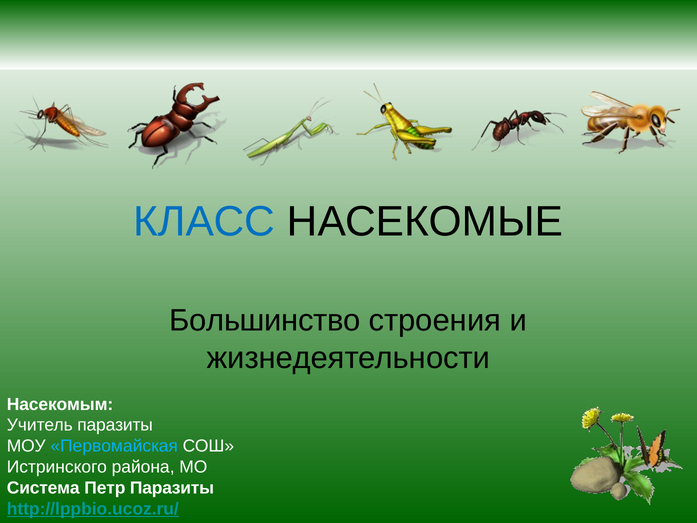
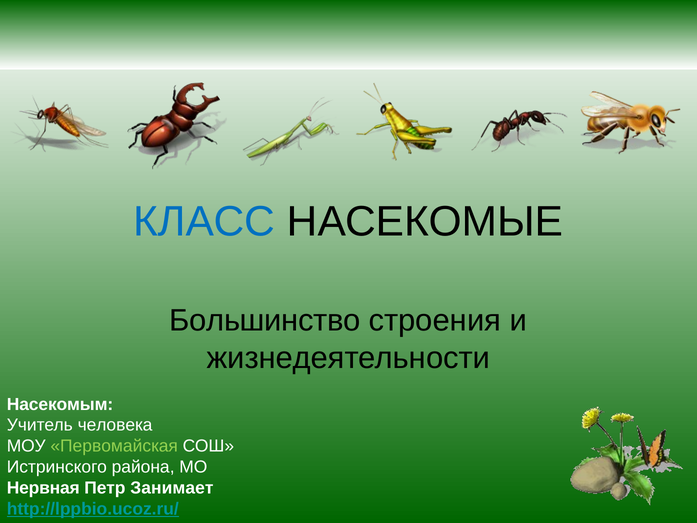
Учитель паразиты: паразиты -> человека (115, 425)
Первомайская colour: light blue -> light green (114, 446)
Система: Система -> Нервная (43, 488)
Петр Паразиты: Паразиты -> Занимает (172, 488)
